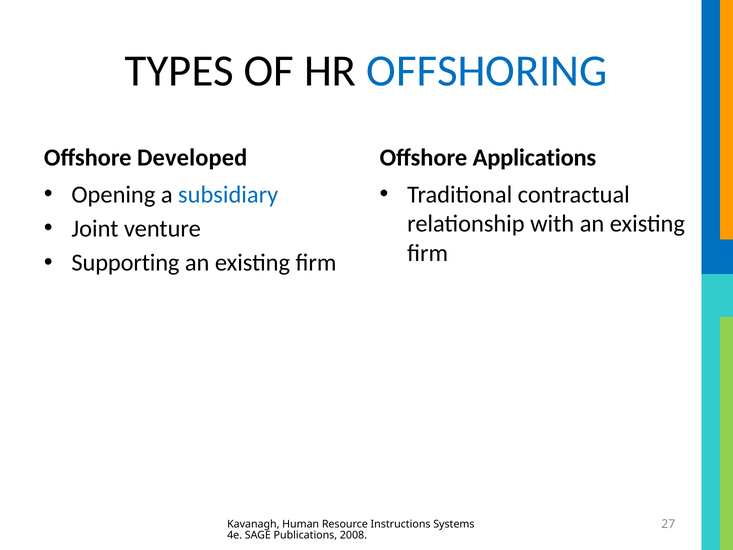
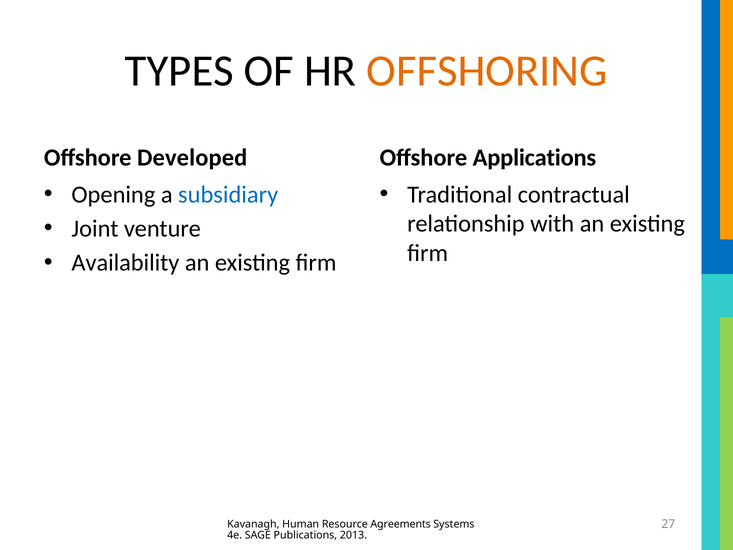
OFFSHORING colour: blue -> orange (487, 71)
Supporting: Supporting -> Availability (125, 263)
Instructions: Instructions -> Agreements (401, 524)
2008: 2008 -> 2013 (353, 535)
